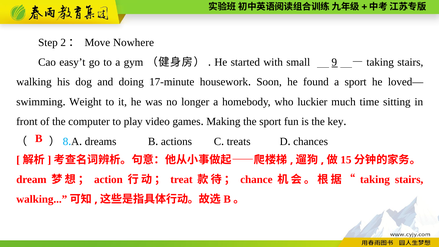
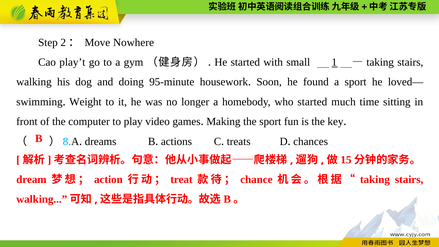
easy’t: easy’t -> play’t (72, 62)
9: 9 -> 1 (334, 62)
17-minute: 17-minute -> 95-minute (172, 82)
who luckier: luckier -> started (312, 102)
